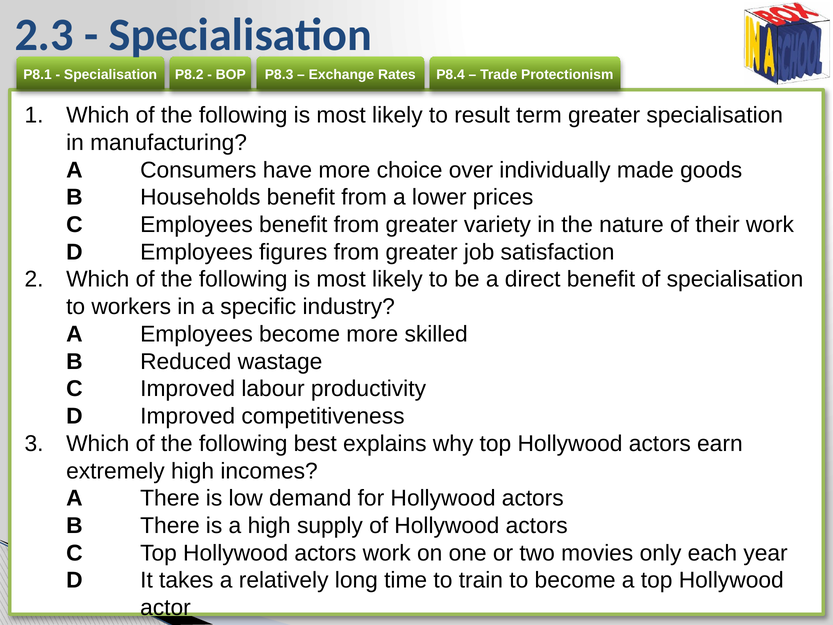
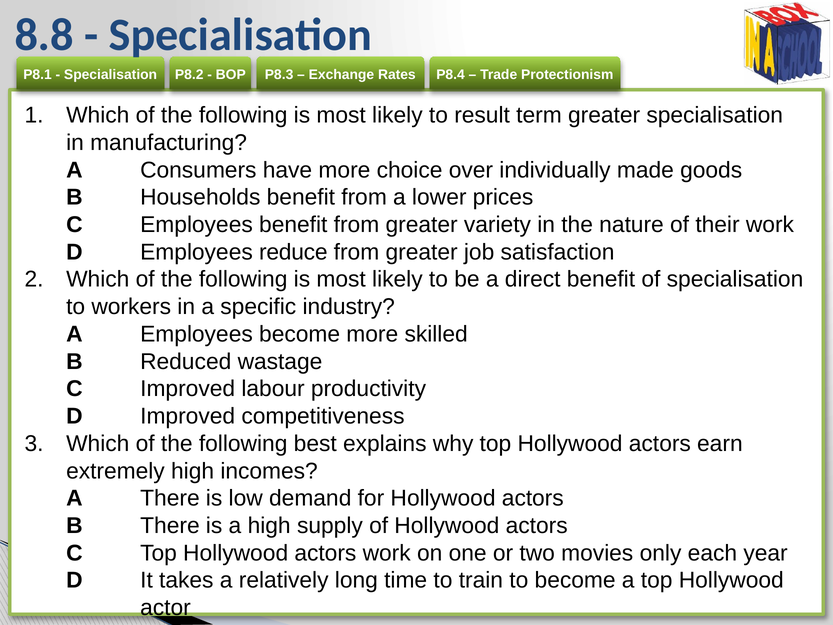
2.3: 2.3 -> 8.8 (44, 35)
figures: figures -> reduce (293, 252)
